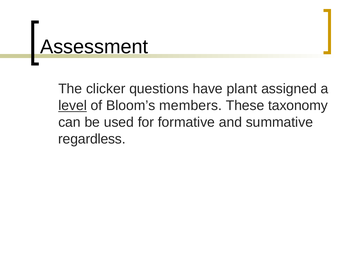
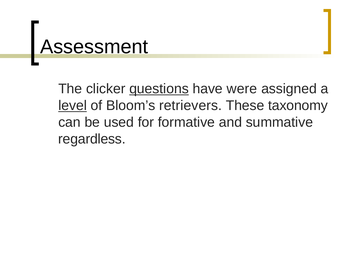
questions underline: none -> present (159, 89)
plant: plant -> were (242, 89)
members: members -> retrievers (191, 105)
